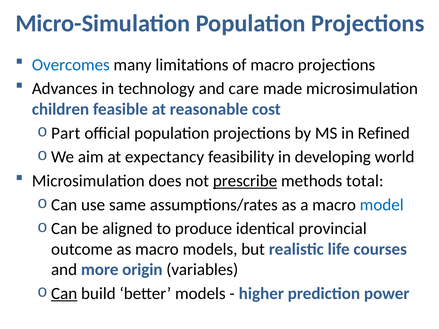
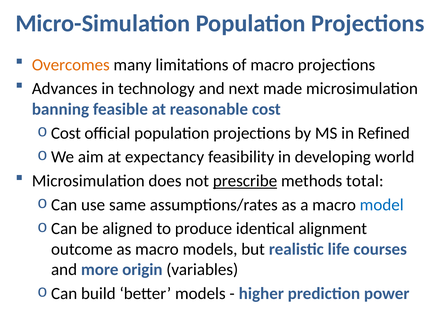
Overcomes colour: blue -> orange (71, 65)
care: care -> next (244, 89)
children: children -> banning (60, 109)
Part: Part -> Cost (66, 133)
provincial: provincial -> alignment (333, 229)
Can underline: present -> none (64, 294)
